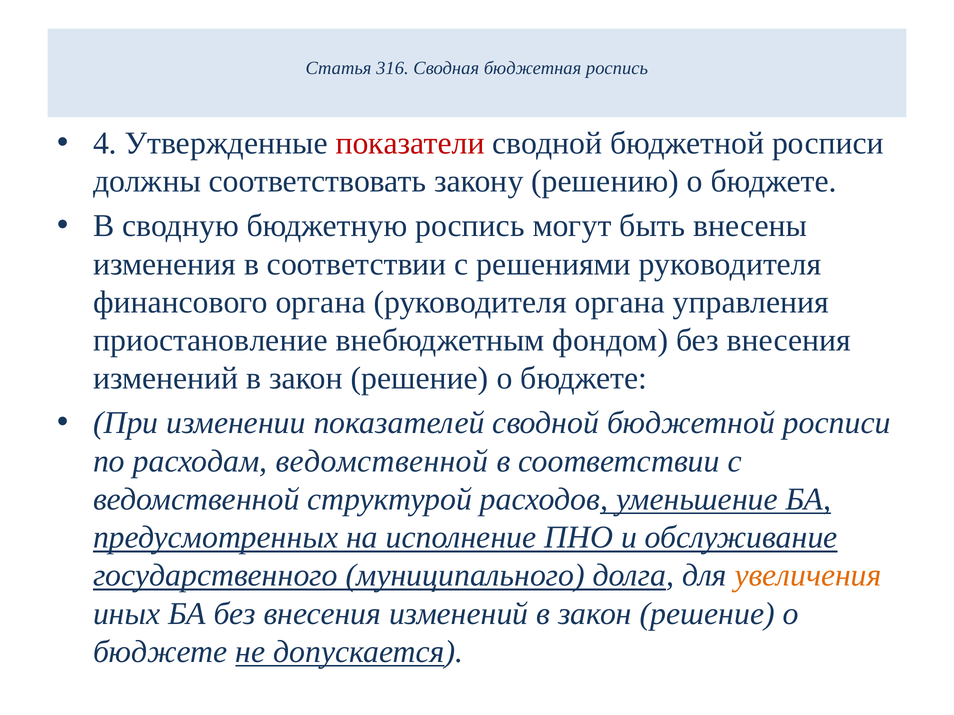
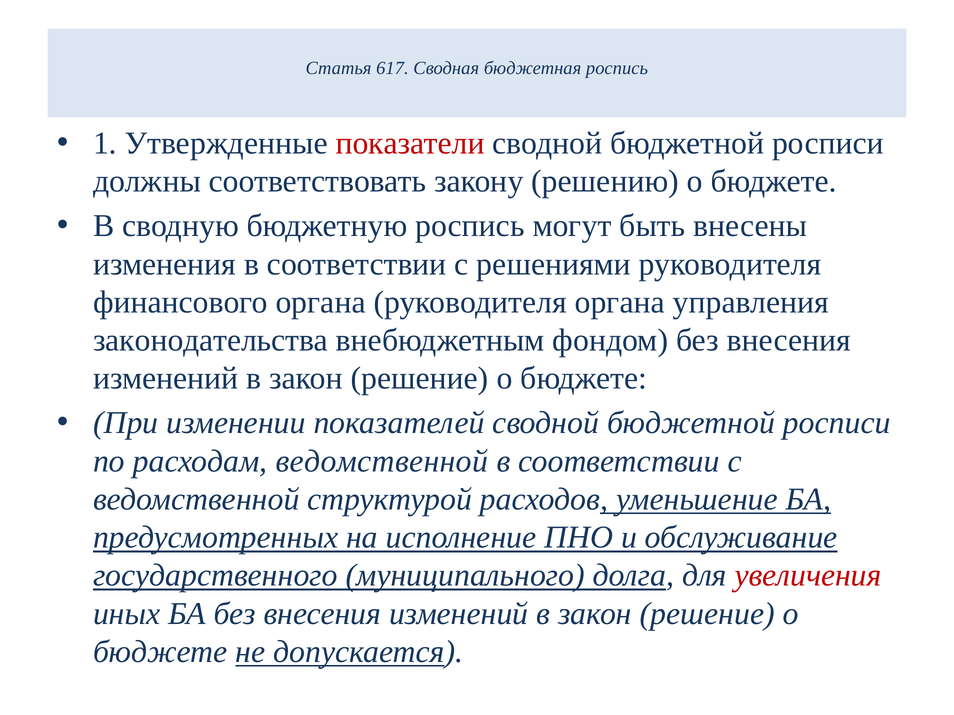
316: 316 -> 617 (392, 68)
4: 4 -> 1 (105, 143)
приостановление: приостановление -> законодательства (211, 341)
увеличения colour: orange -> red (808, 576)
